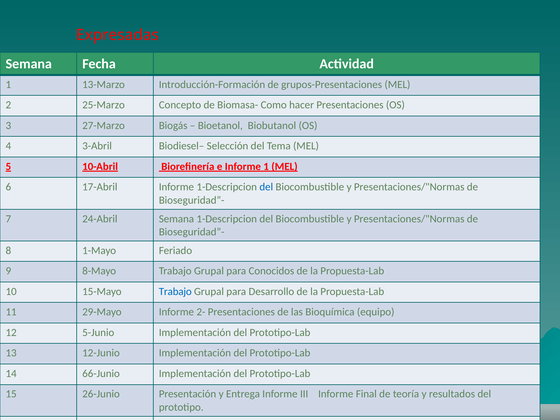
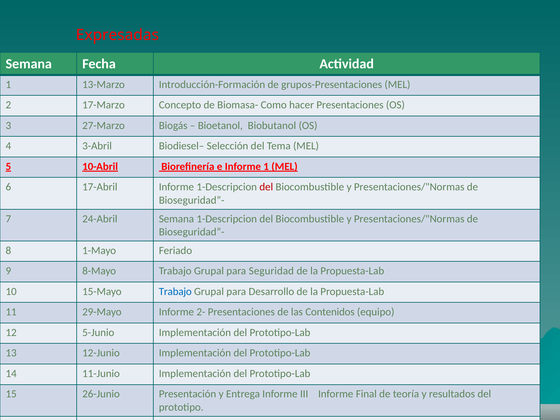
25-Marzo: 25-Marzo -> 17-Marzo (104, 105)
del colour: blue -> red (266, 187)
Conocidos: Conocidos -> Seguridad (271, 271)
Bioquímica: Bioquímica -> Contenidos (330, 312)
66-Junio: 66-Junio -> 11-Junio (101, 374)
